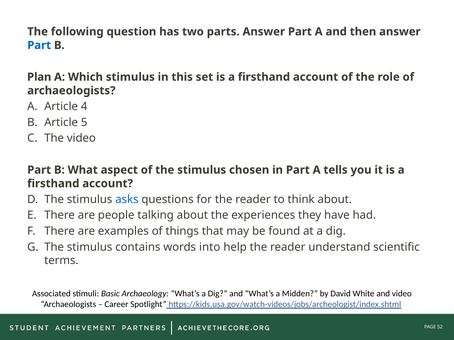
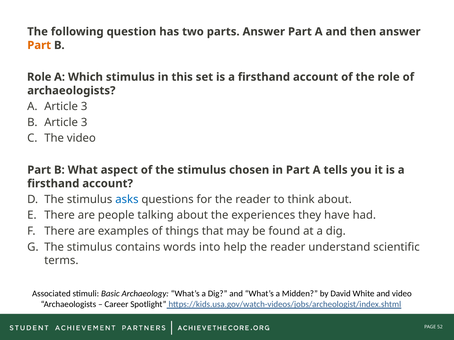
Part colour: blue -> orange (39, 45)
Plan: Plan -> Role (39, 77)
A Article 4: 4 -> 3 (84, 107)
B Article 5: 5 -> 3 (84, 122)
